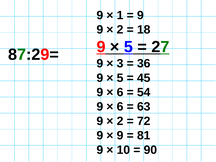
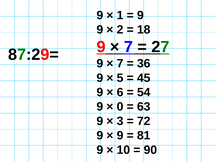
5: 5 -> 7 (128, 47)
3: 3 -> 7 (120, 63)
6: 6 -> 0 (120, 107)
2: 2 -> 3 (120, 121)
